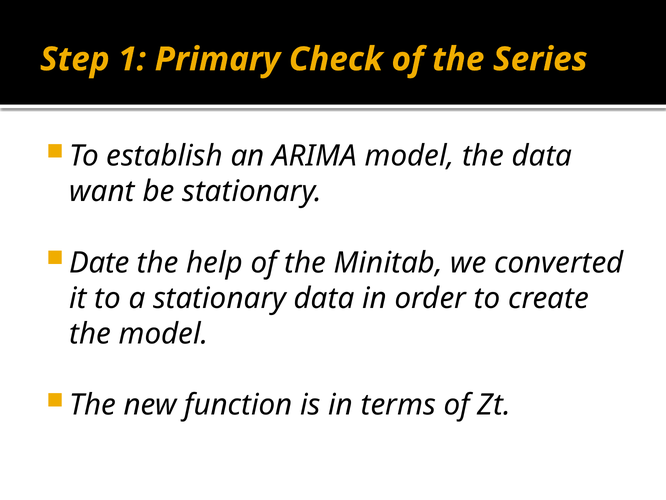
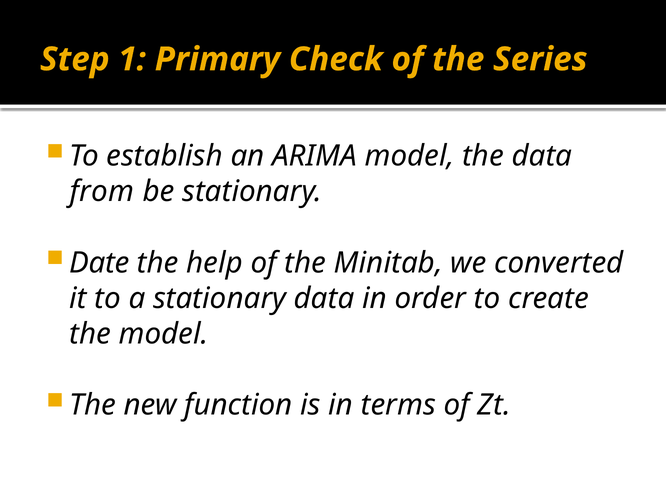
want: want -> from (102, 191)
